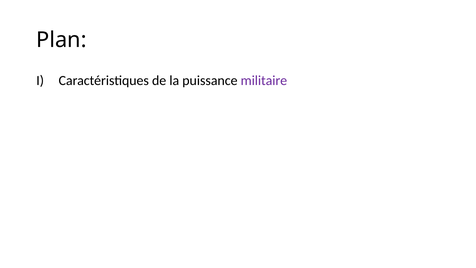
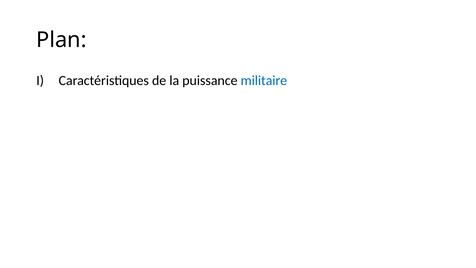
militaire colour: purple -> blue (264, 80)
